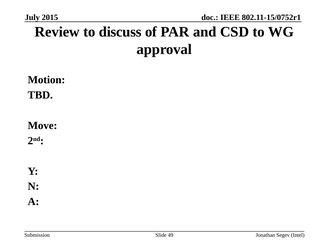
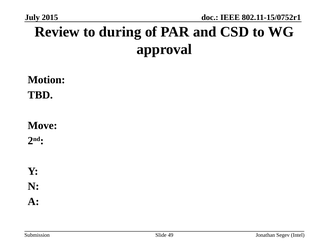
discuss: discuss -> during (120, 32)
